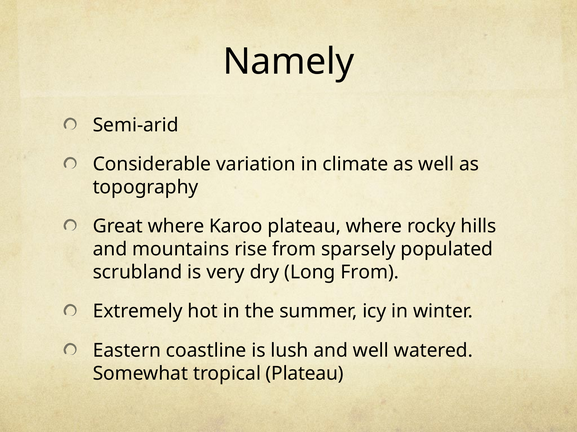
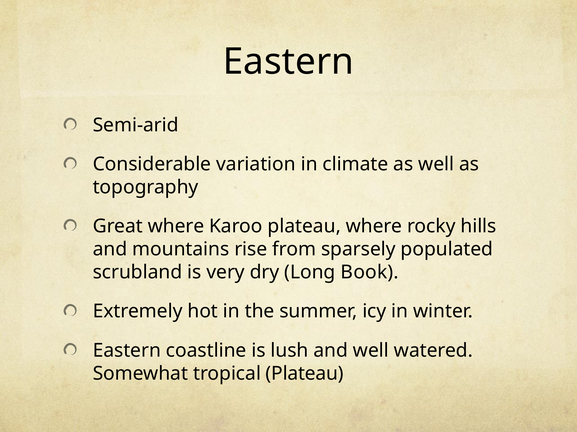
Namely: Namely -> Eastern (288, 62)
Long From: From -> Book (370, 273)
